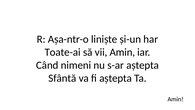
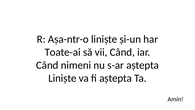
vii Amin: Amin -> Când (122, 52)
Sfântă: Sfântă -> Liniște (62, 78)
